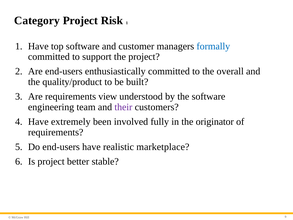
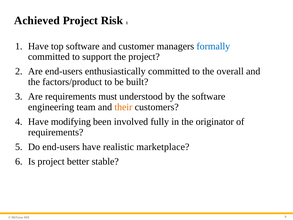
Category: Category -> Achieved (37, 21)
quality/product: quality/product -> factors/product (72, 82)
view: view -> must (108, 96)
their colour: purple -> orange (123, 107)
extremely: extremely -> modifying (71, 122)
